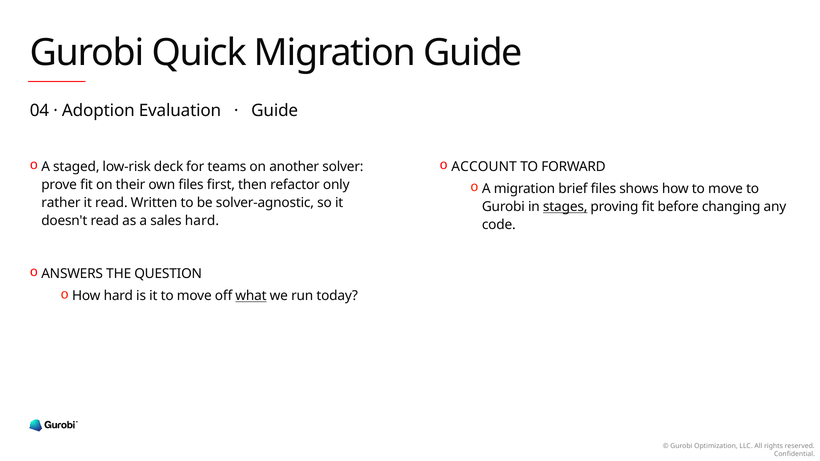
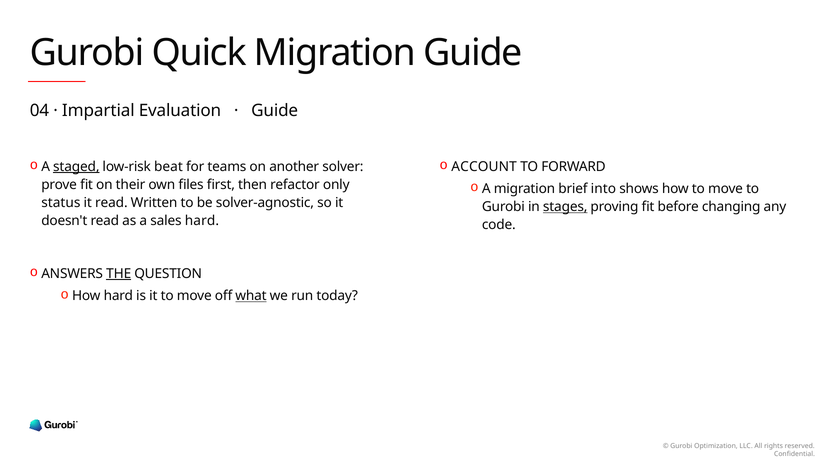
Adoption: Adoption -> Impartial (98, 111)
staged underline: none -> present (76, 167)
deck: deck -> beat (168, 167)
brief files: files -> into (603, 189)
rather: rather -> status (61, 203)
THE underline: none -> present (119, 274)
